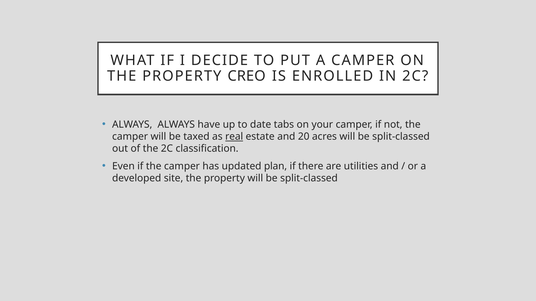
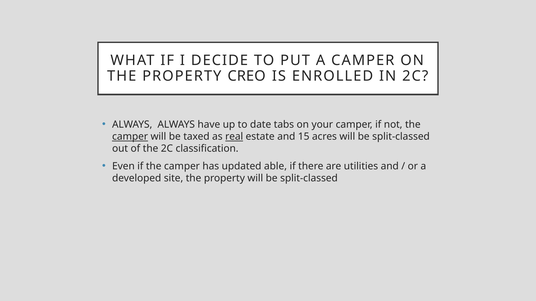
camper underline: none -> present (130, 137)
20: 20 -> 15 (304, 137)
plan: plan -> able (275, 166)
